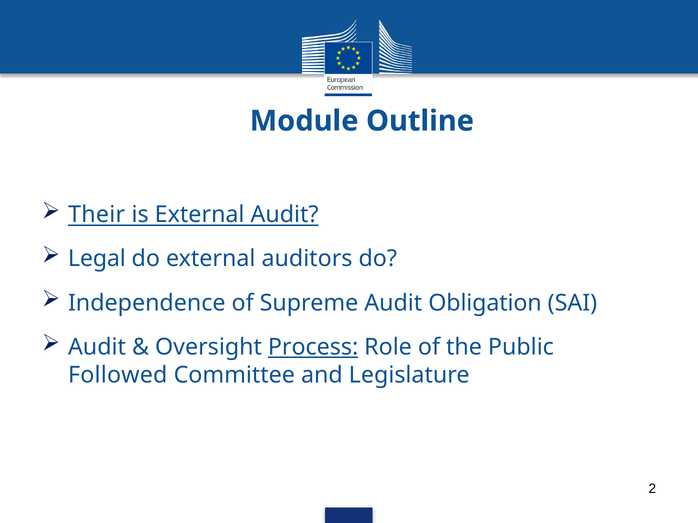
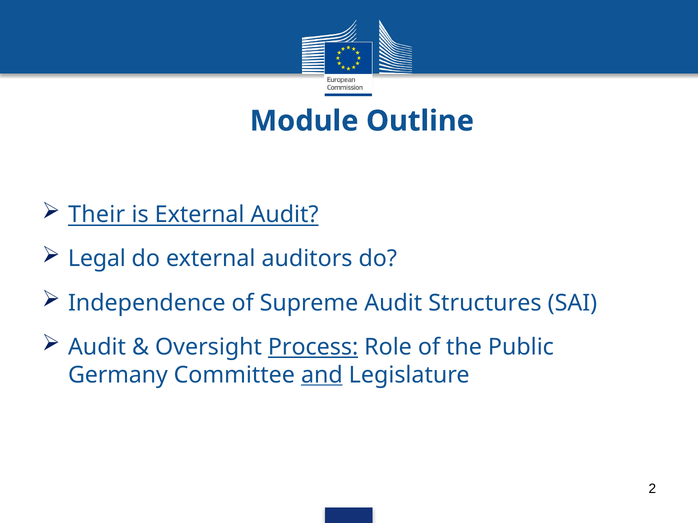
Obligation: Obligation -> Structures (485, 303)
Followed: Followed -> Germany (118, 375)
and underline: none -> present (322, 375)
